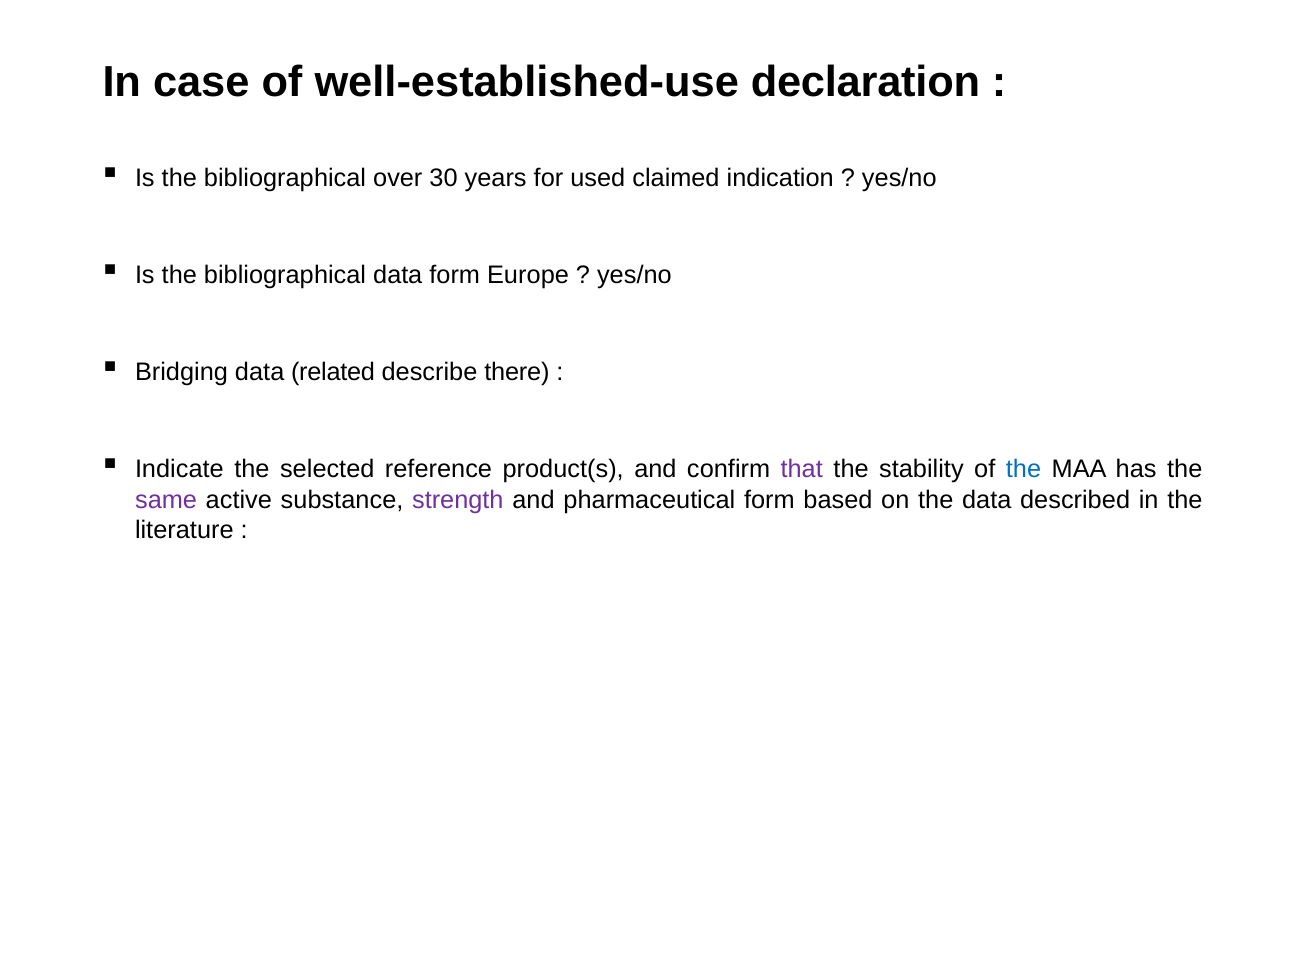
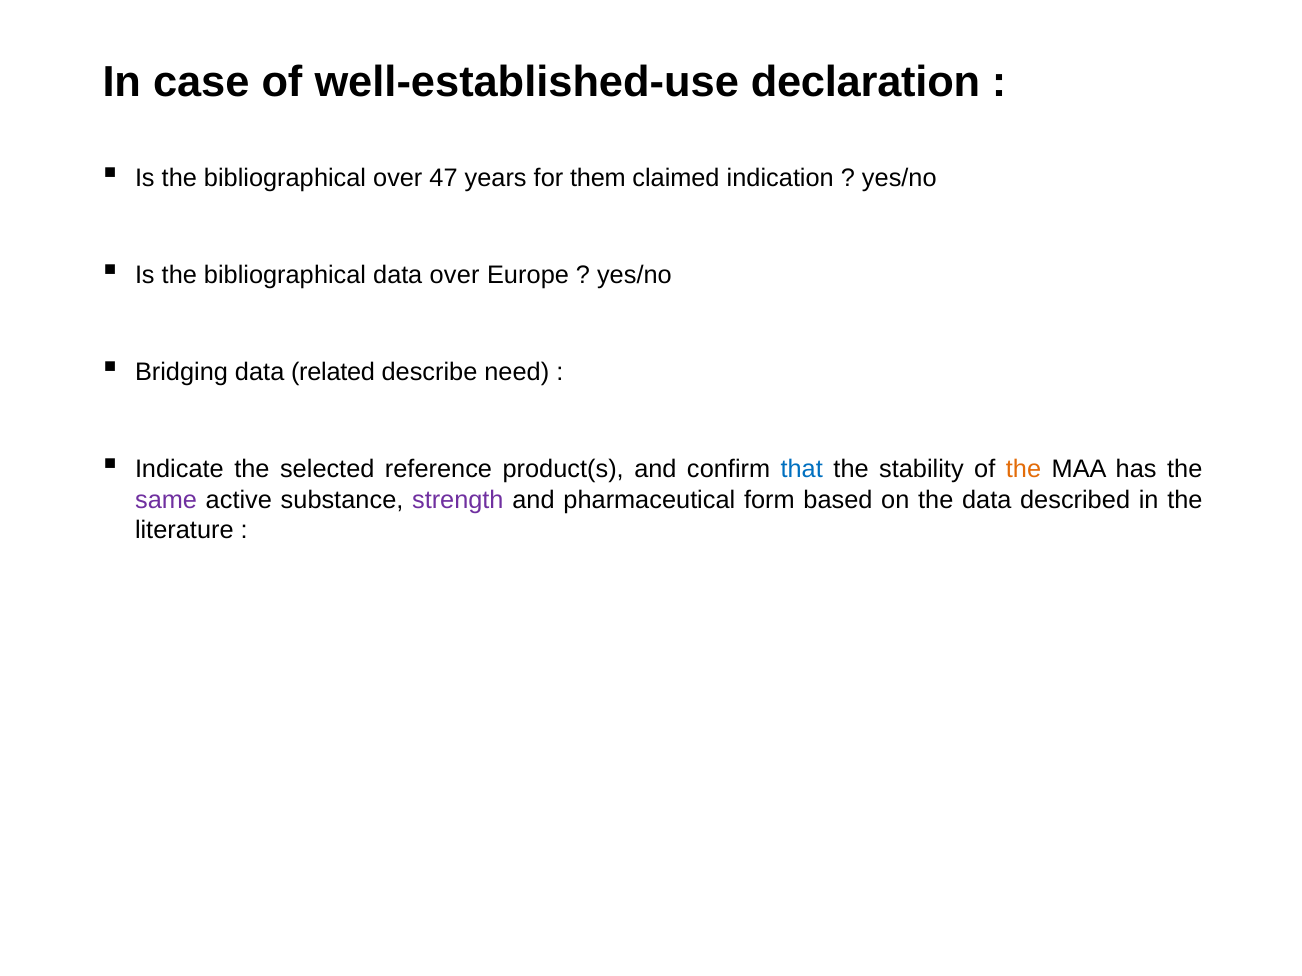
30: 30 -> 47 (444, 178)
used: used -> them (598, 178)
data form: form -> over (455, 276)
there: there -> need (517, 373)
that colour: purple -> blue (802, 470)
the colour: blue -> orange (1023, 470)
